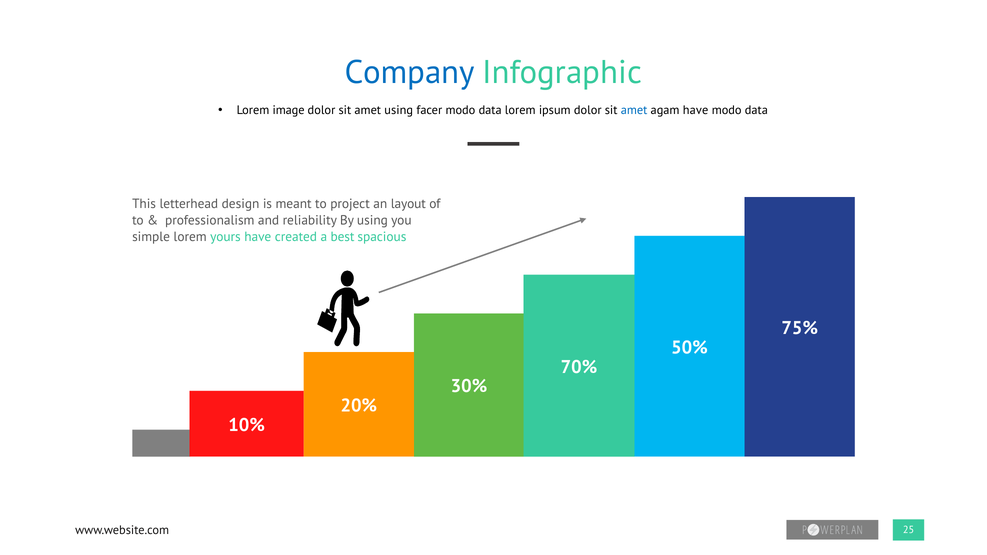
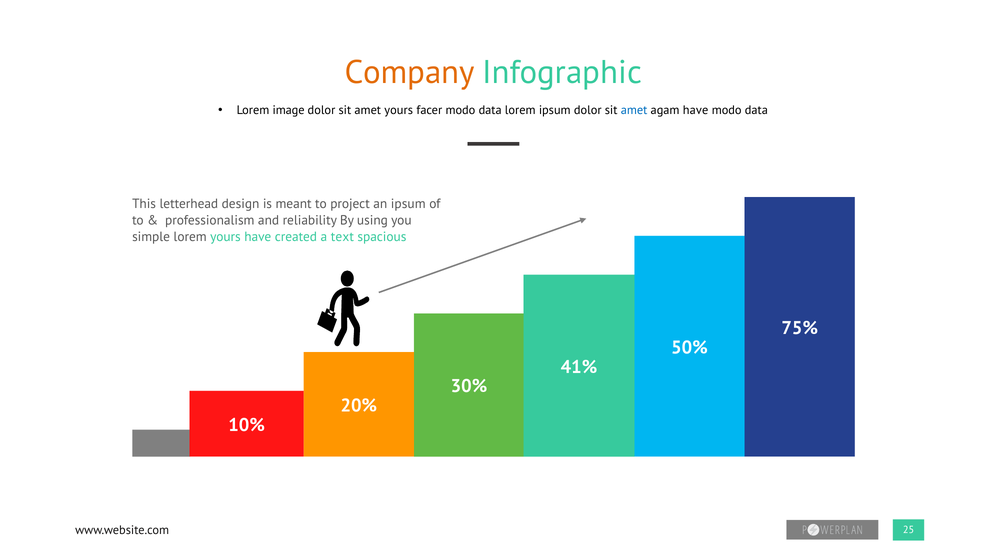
Company colour: blue -> orange (410, 72)
amet using: using -> yours (399, 110)
an layout: layout -> ipsum (408, 204)
best: best -> text (342, 237)
70%: 70% -> 41% (579, 367)
